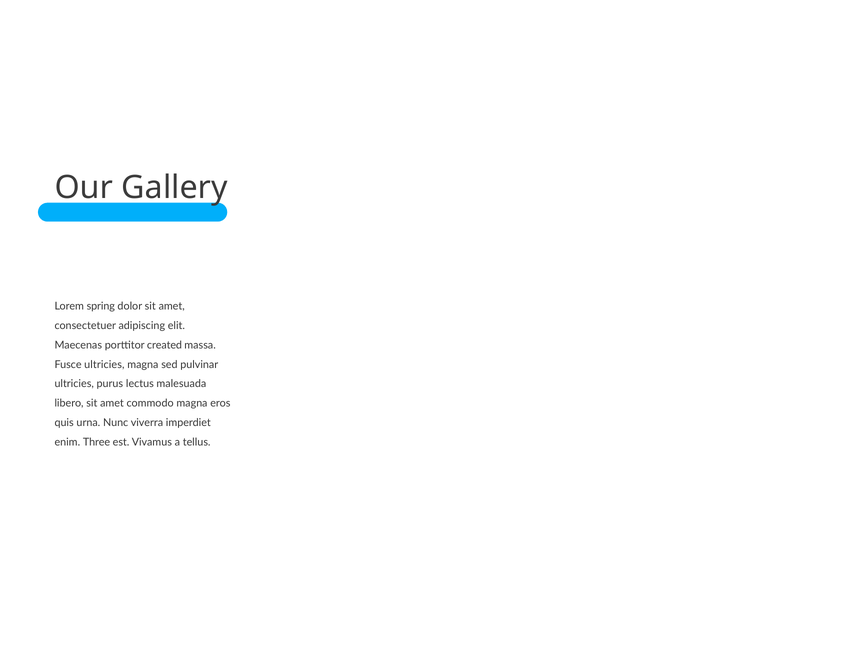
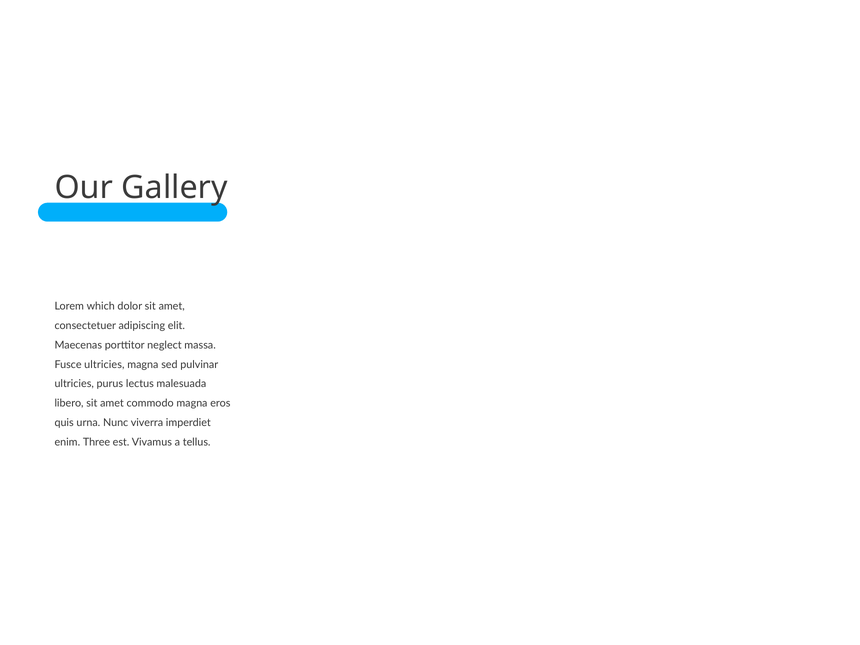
spring: spring -> which (101, 306)
created: created -> neglect (164, 345)
